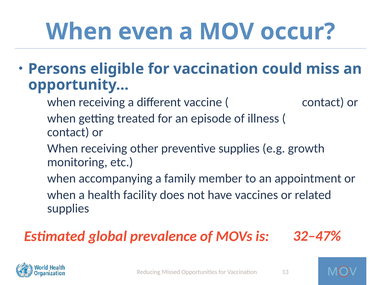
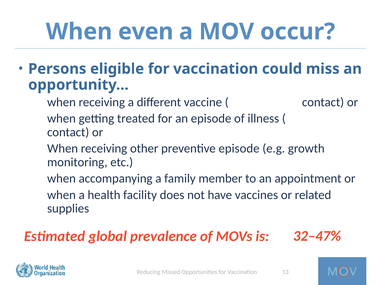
preventive supplies: supplies -> episode (239, 149)
